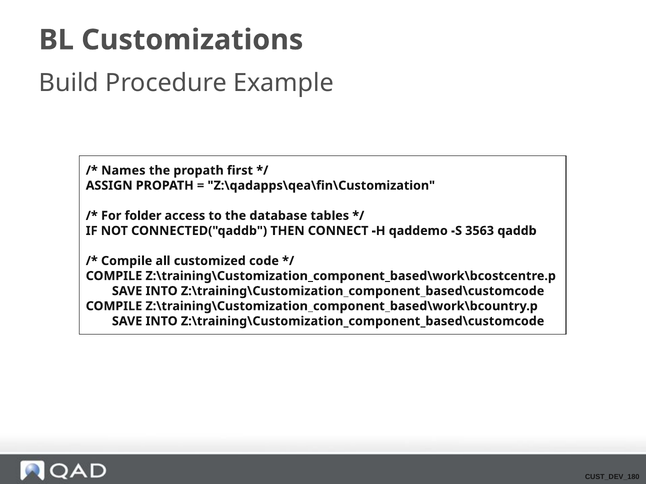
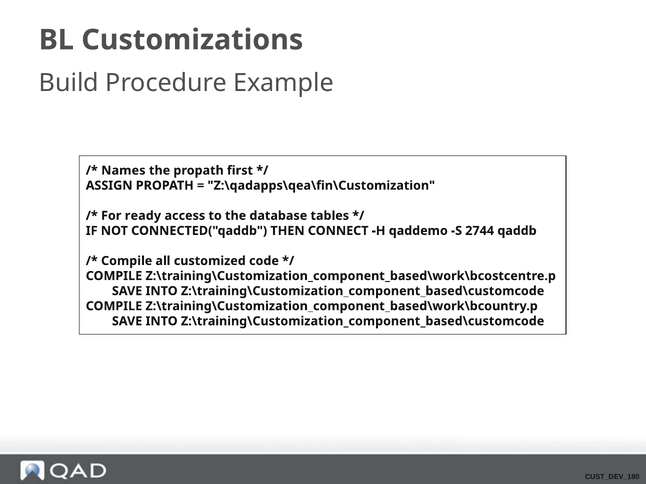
folder: folder -> ready (143, 216)
3563: 3563 -> 2744 (480, 231)
